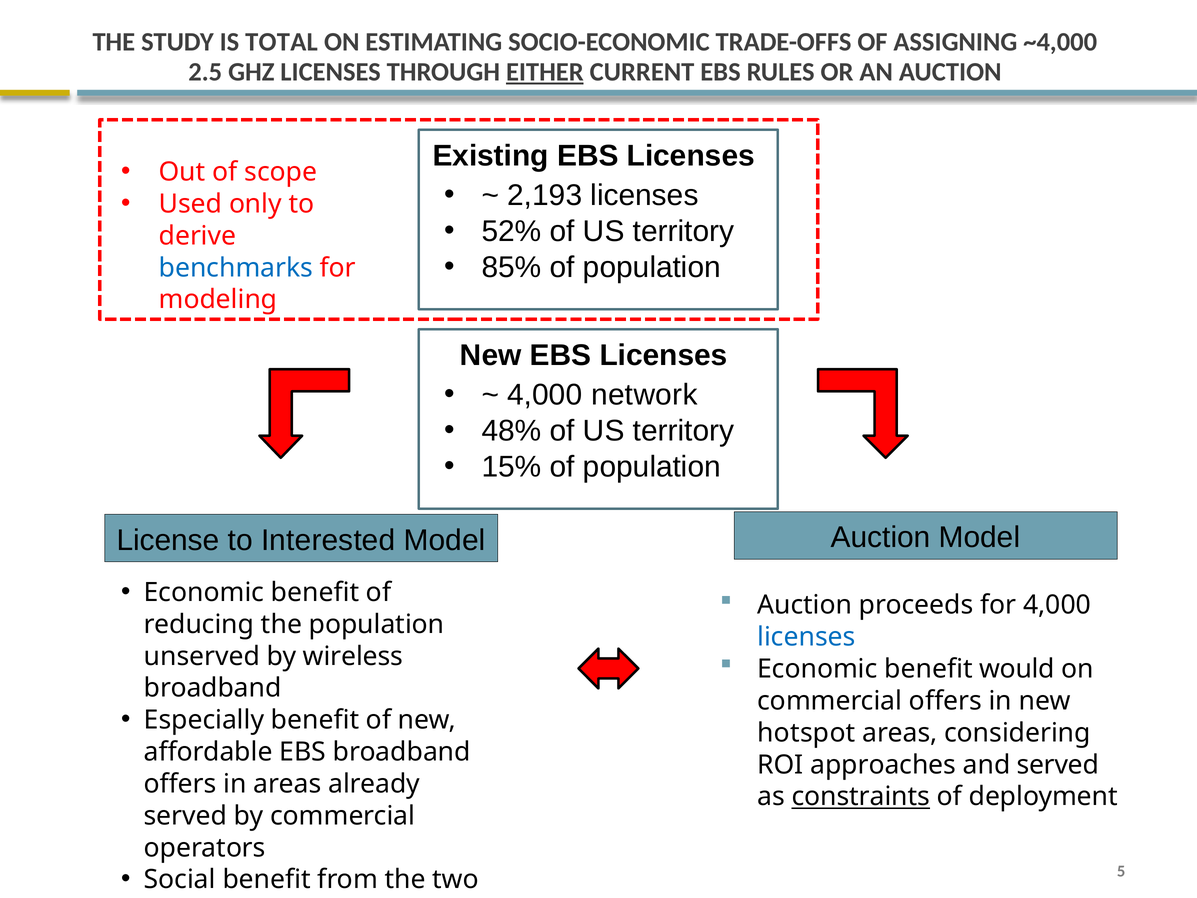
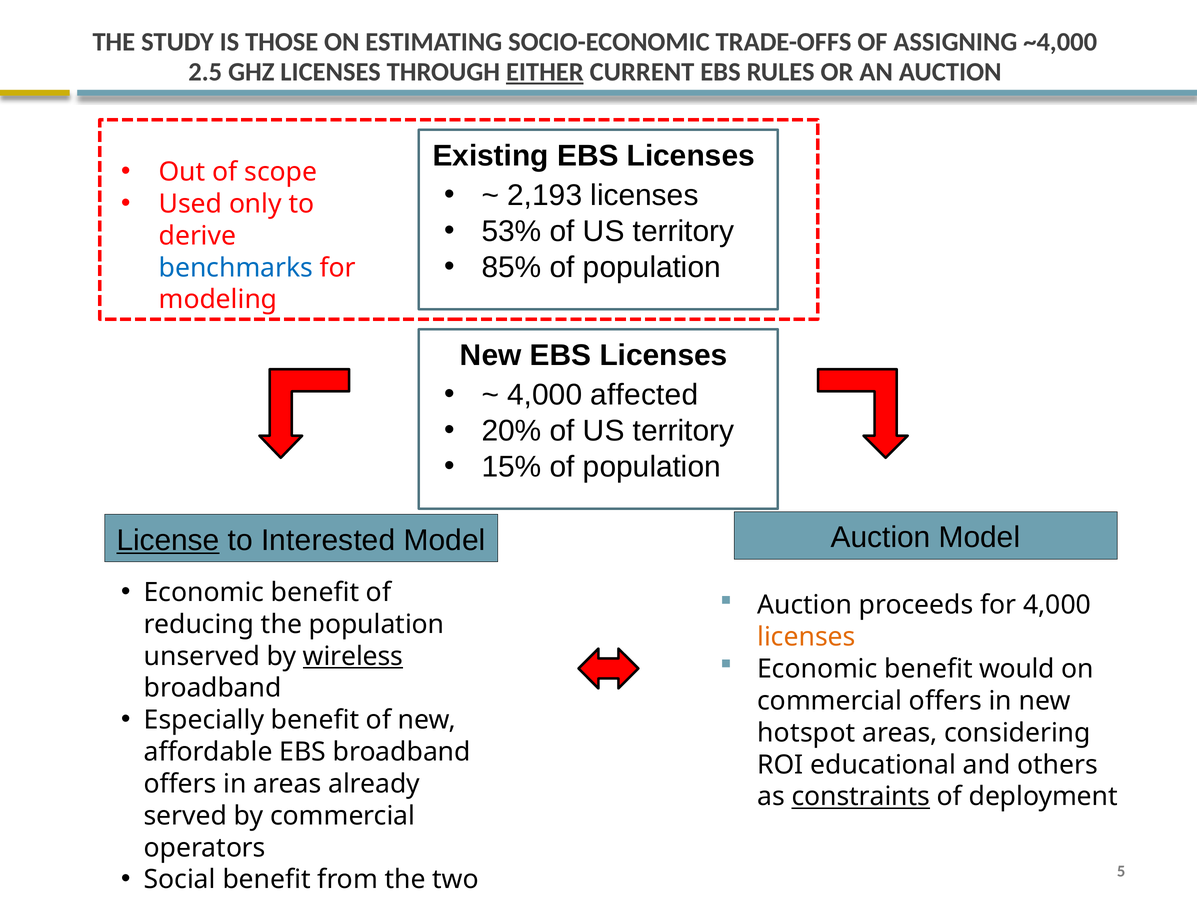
TOTAL: TOTAL -> THOSE (282, 42)
52%: 52% -> 53% (512, 231)
network: network -> affected (644, 395)
48%: 48% -> 20% (512, 431)
License underline: none -> present (168, 540)
licenses colour: blue -> orange (806, 637)
wireless underline: none -> present (353, 656)
approaches: approaches -> educational (883, 765)
and served: served -> others (1058, 765)
